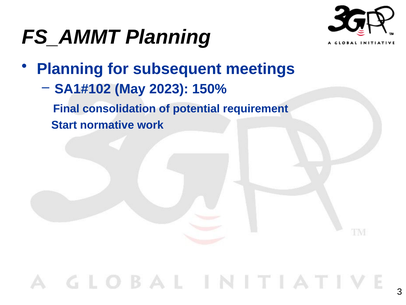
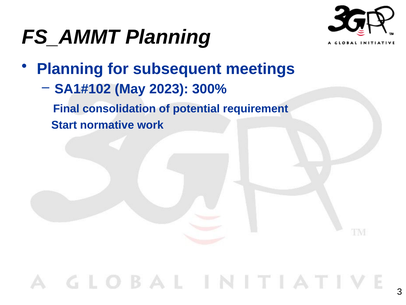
150%: 150% -> 300% (209, 89)
